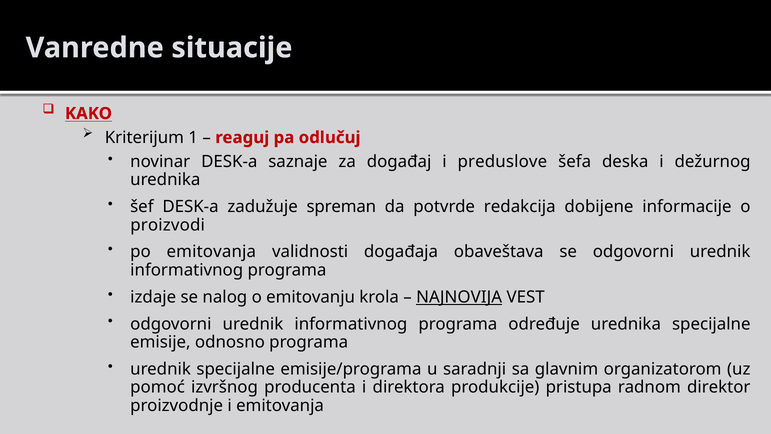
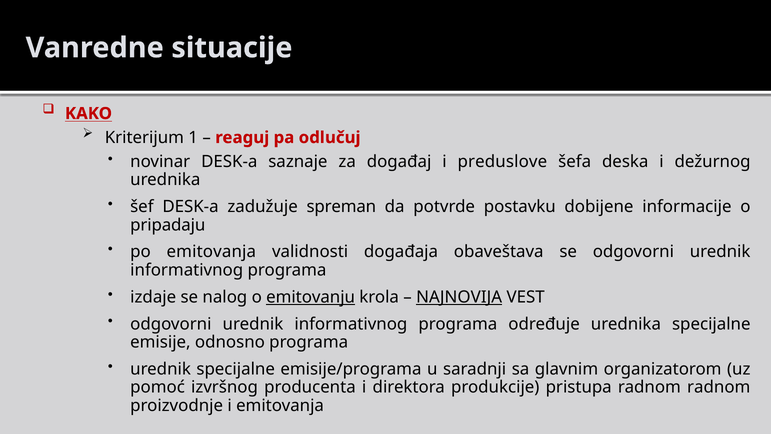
redakcija: redakcija -> postavku (520, 207)
proizvodi: proizvodi -> pripadaju (168, 225)
emitovanju underline: none -> present (311, 297)
radnom direktor: direktor -> radnom (719, 387)
